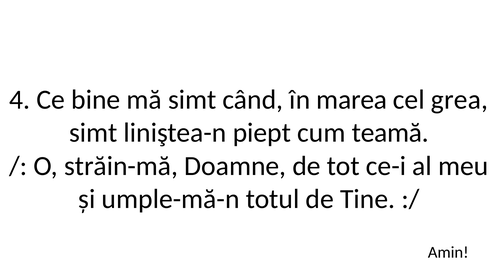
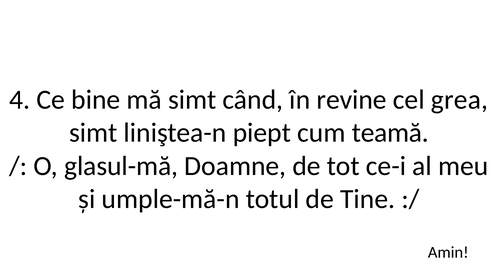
marea: marea -> revine (352, 100)
străin-mă: străin-mă -> glasul-mă (121, 166)
